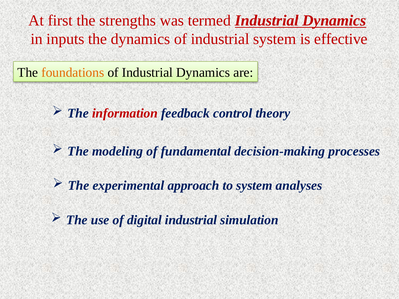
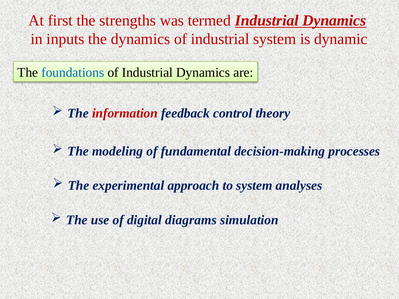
effective: effective -> dynamic (341, 39)
foundations colour: orange -> blue (73, 73)
digital industrial: industrial -> diagrams (191, 220)
